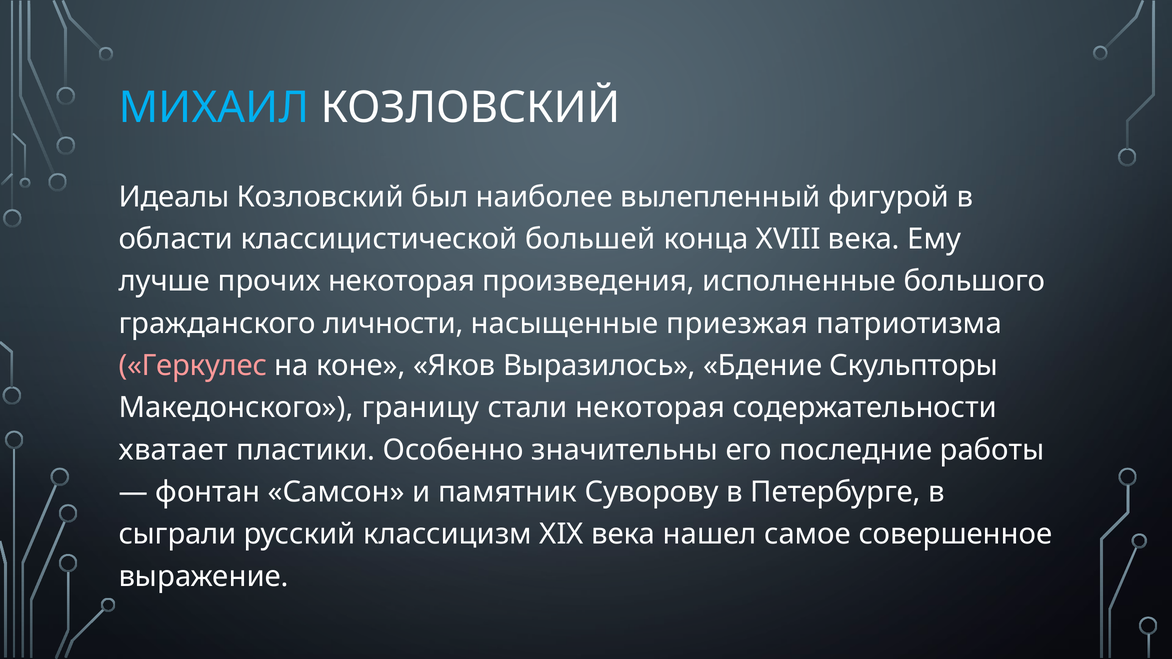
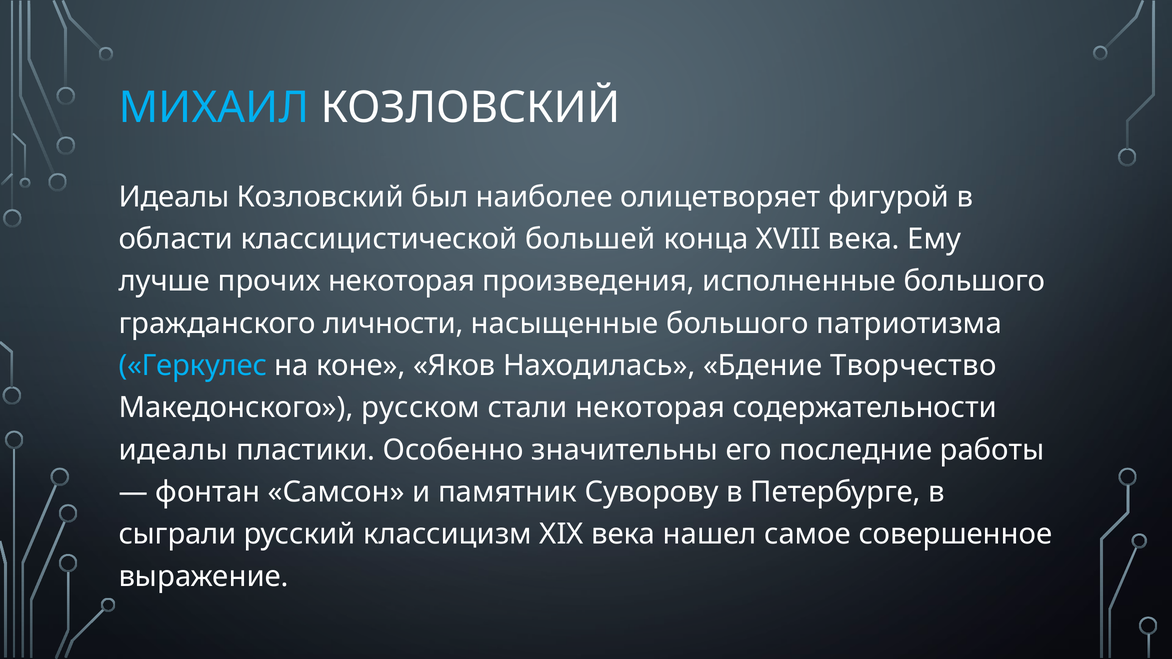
вылепленный: вылепленный -> олицетворяет (720, 197)
насыщенные приезжая: приезжая -> большого (737, 324)
Геркулес colour: pink -> light blue (193, 366)
Выразилось: Выразилось -> Находилась (599, 366)
Скульпторы: Скульпторы -> Творчество (913, 366)
границу: границу -> русском (421, 408)
хватает: хватает -> идеалы (173, 450)
